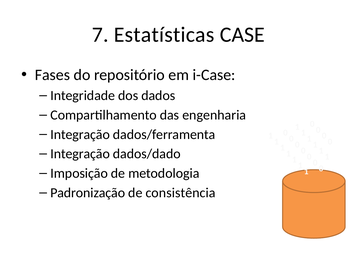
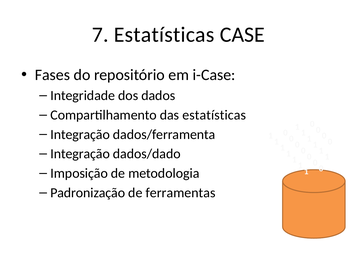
das engenharia: engenharia -> estatísticas (214, 115)
consistência: consistência -> ferramentas (181, 193)
